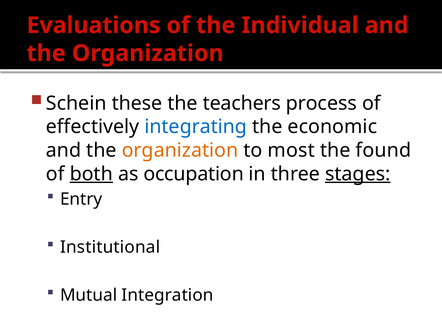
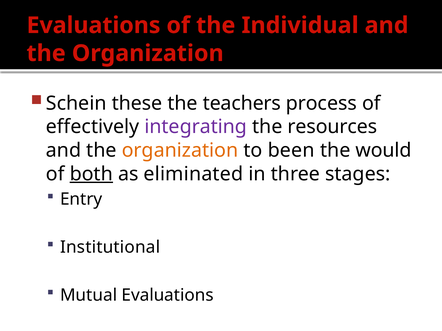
integrating colour: blue -> purple (196, 127)
economic: economic -> resources (332, 127)
most: most -> been (291, 151)
found: found -> would (384, 151)
occupation: occupation -> eliminated (193, 174)
stages underline: present -> none (358, 174)
Mutual Integration: Integration -> Evaluations (168, 296)
